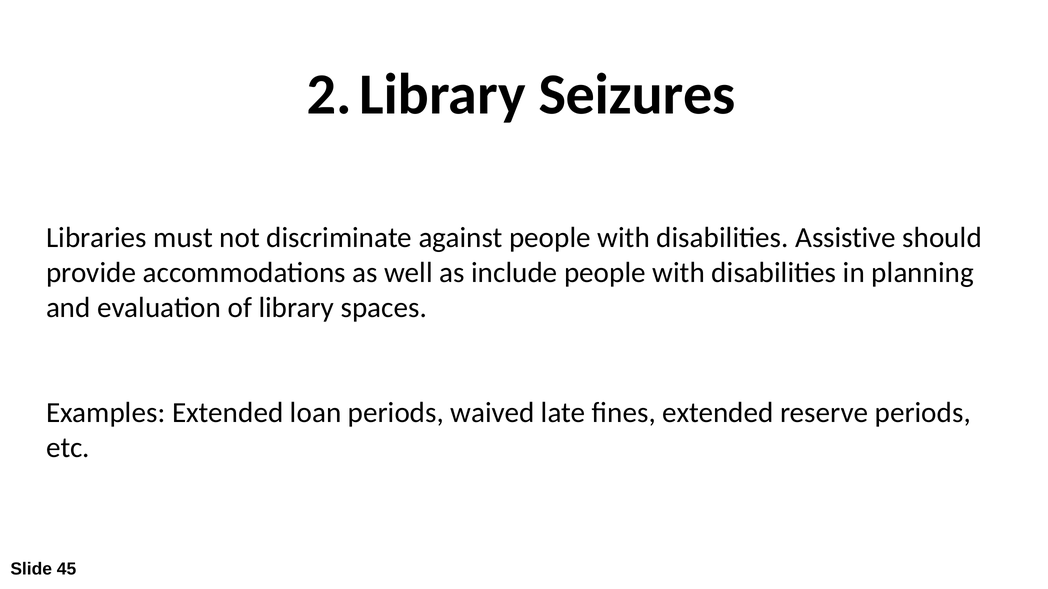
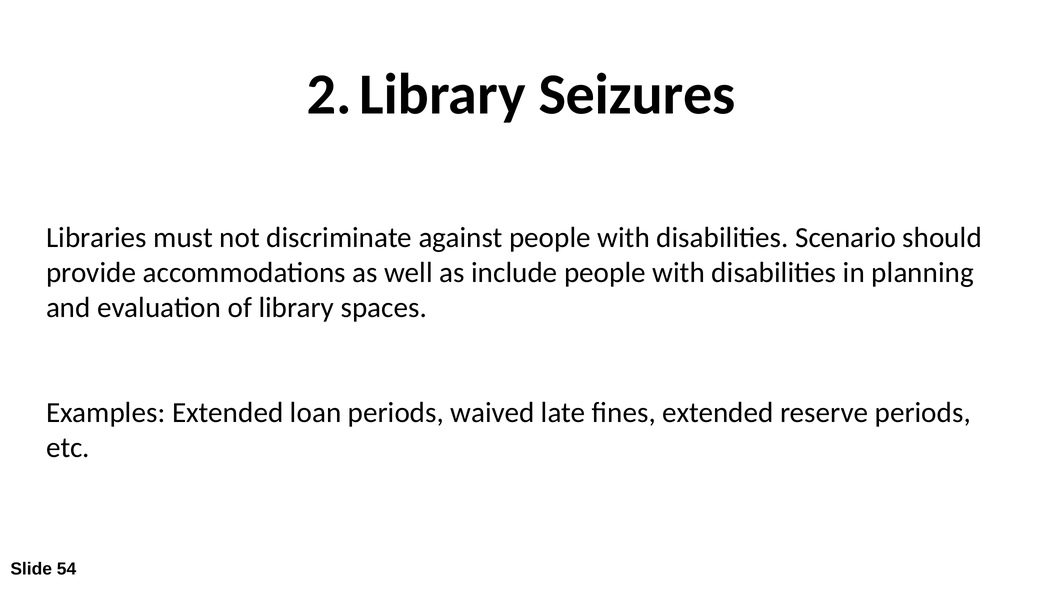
Assistive: Assistive -> Scenario (846, 238)
45: 45 -> 54 (67, 569)
